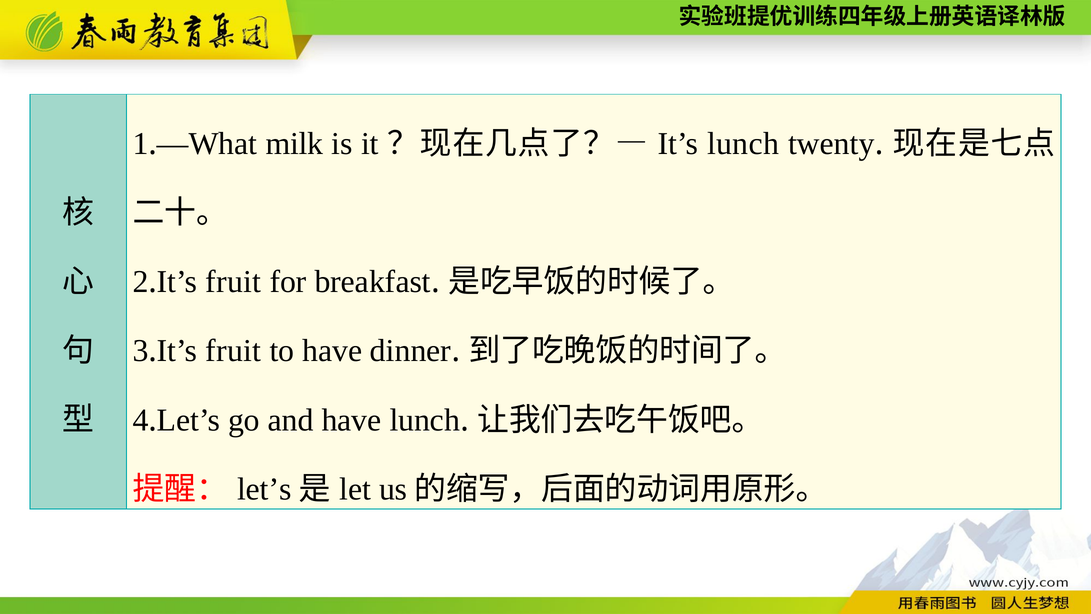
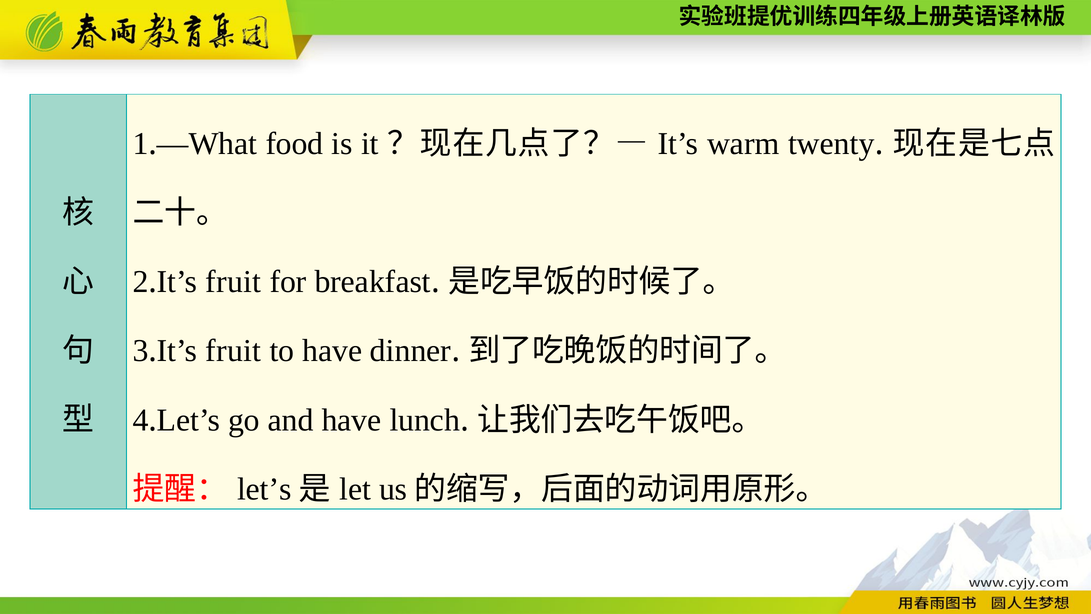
milk: milk -> food (294, 144)
lunch: lunch -> warm (743, 144)
